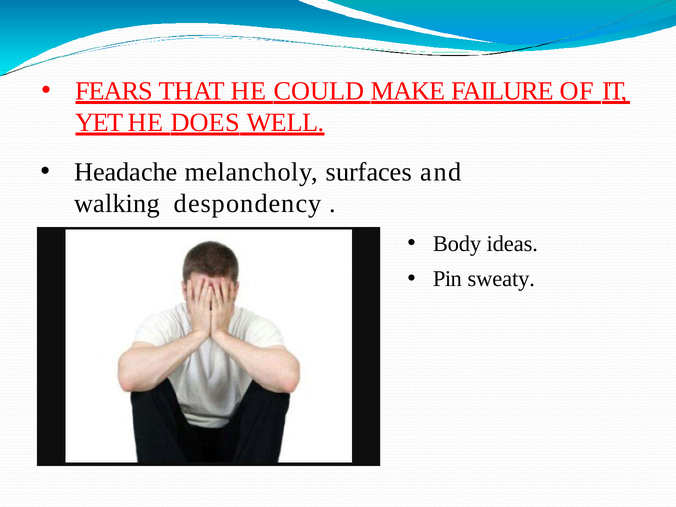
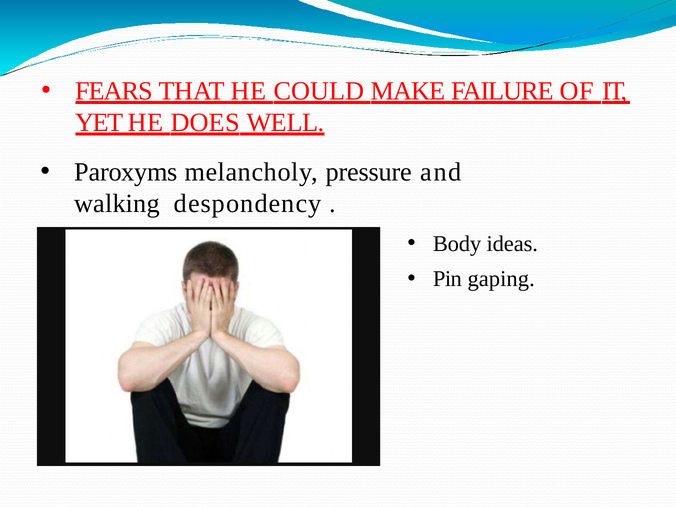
Headache: Headache -> Paroxyms (126, 172)
surfaces: surfaces -> pressure (369, 172)
sweaty: sweaty -> gaping (501, 279)
